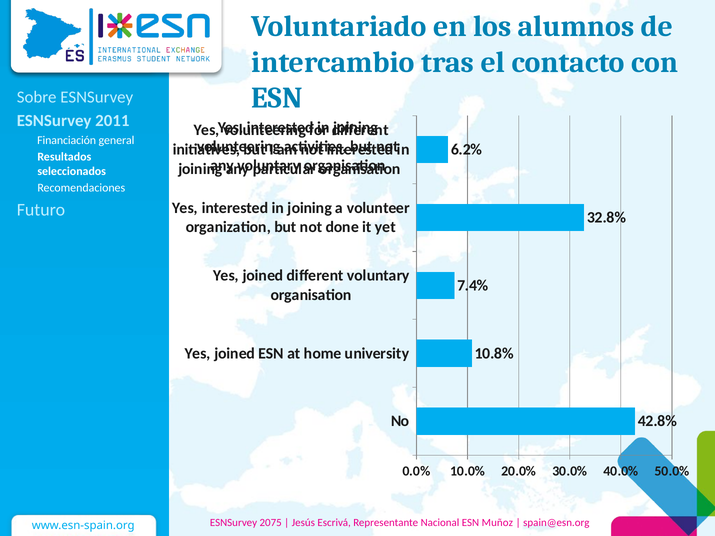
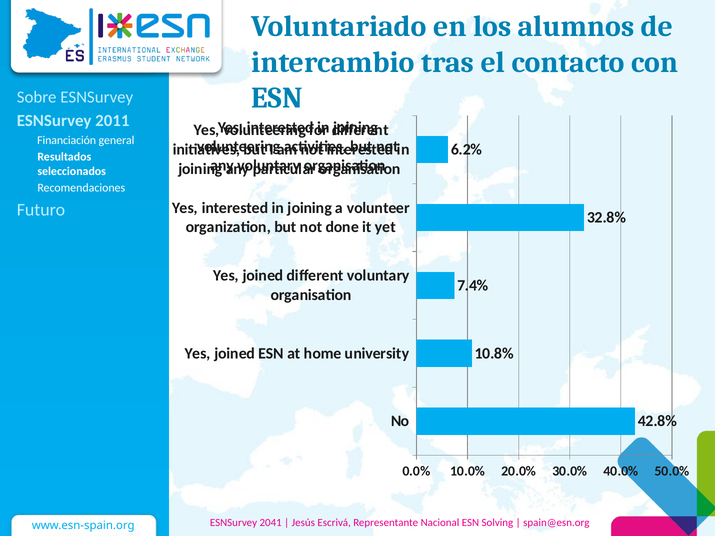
2075: 2075 -> 2041 (271, 523)
Muñoz: Muñoz -> Solving (497, 523)
